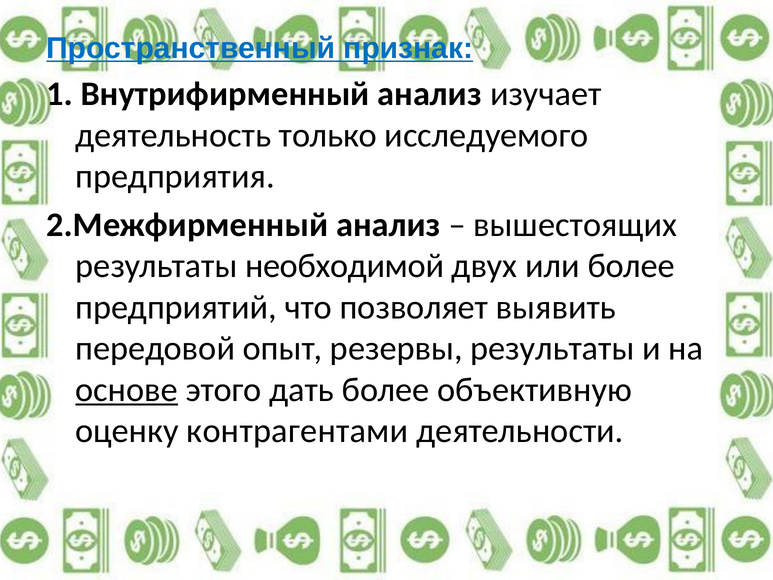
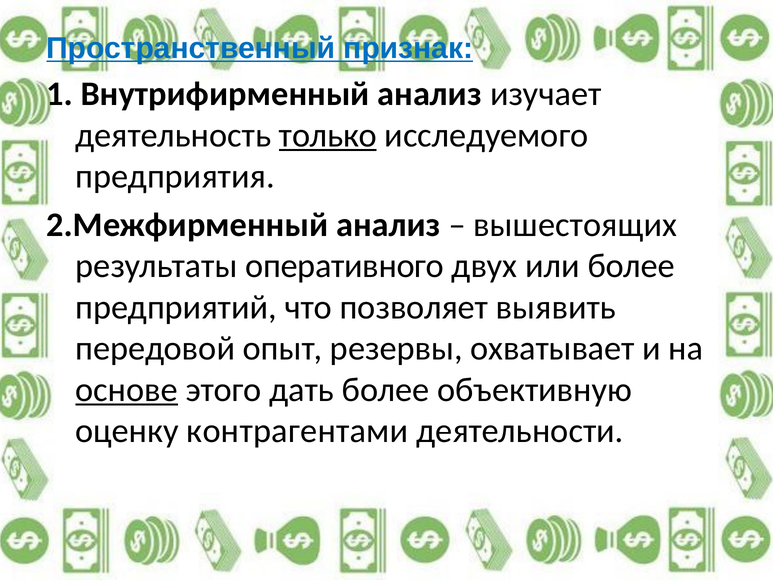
только underline: none -> present (328, 135)
необходимой: необходимой -> оперативного (345, 266)
резервы результаты: результаты -> охватывает (552, 348)
